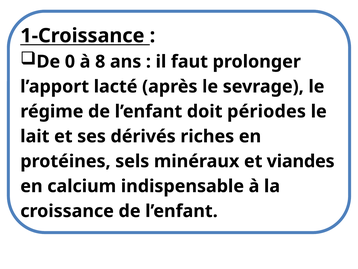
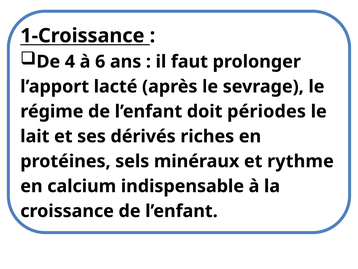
0: 0 -> 4 (70, 62)
8: 8 -> 6 (100, 62)
viandes: viandes -> rythme (300, 161)
